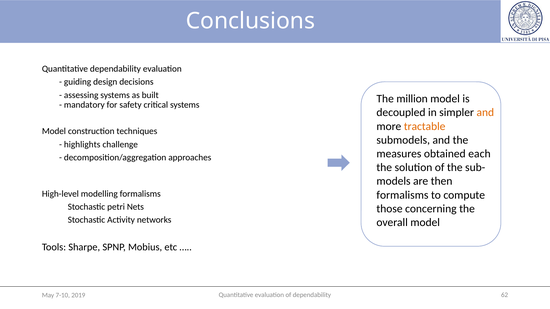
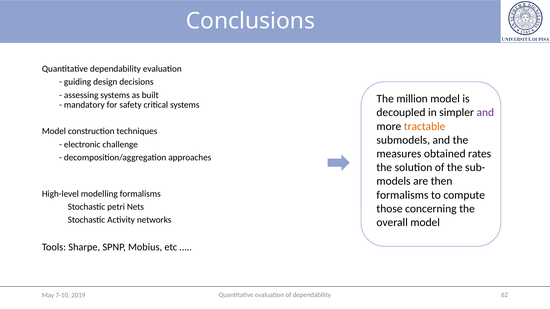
and colour: orange -> purple (485, 113)
highlights: highlights -> electronic (82, 145)
each: each -> rates (480, 154)
